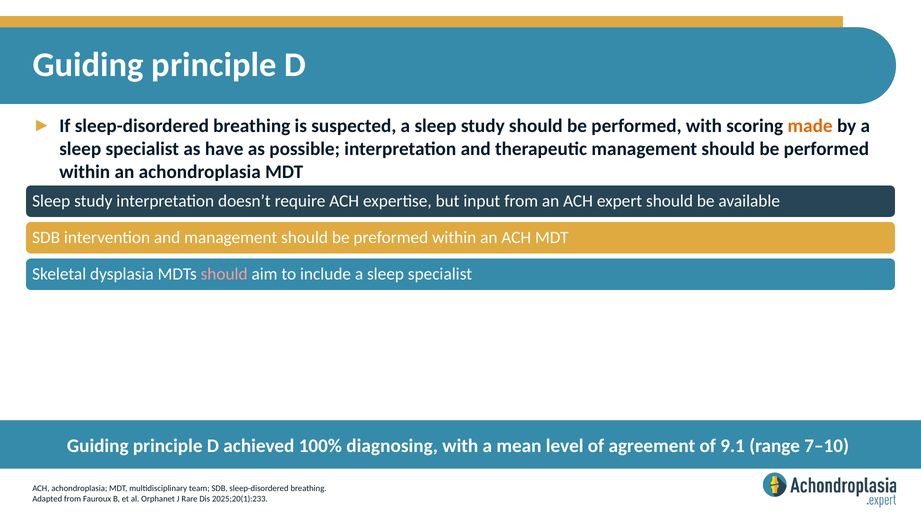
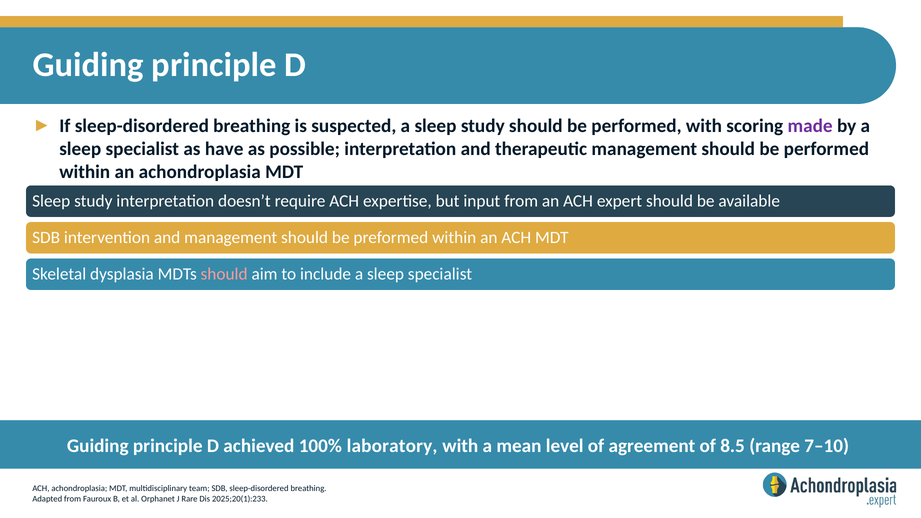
made colour: orange -> purple (810, 126)
diagnosing: diagnosing -> laboratory (392, 446)
9.1: 9.1 -> 8.5 (733, 446)
